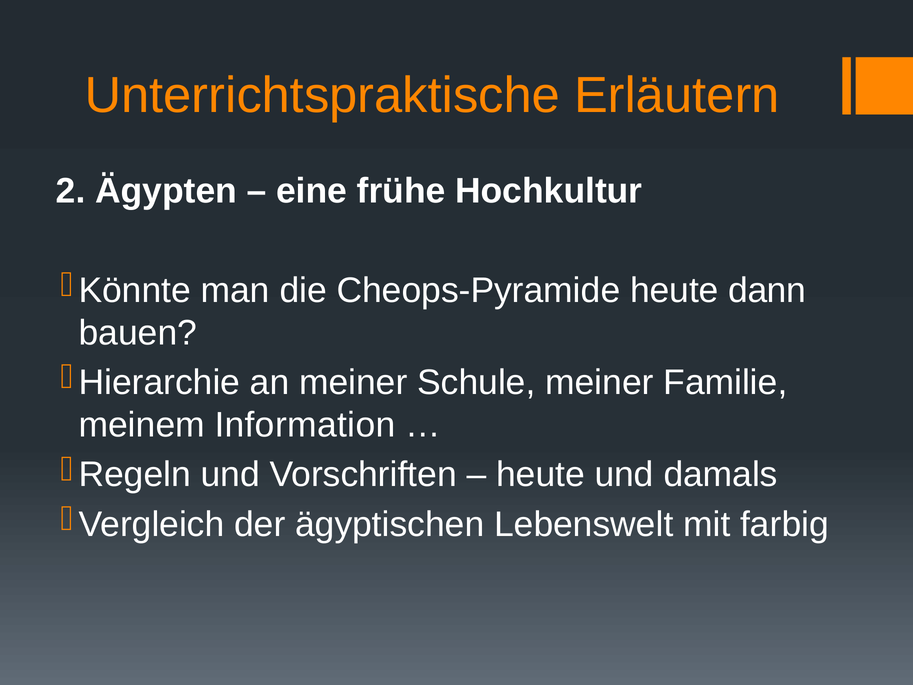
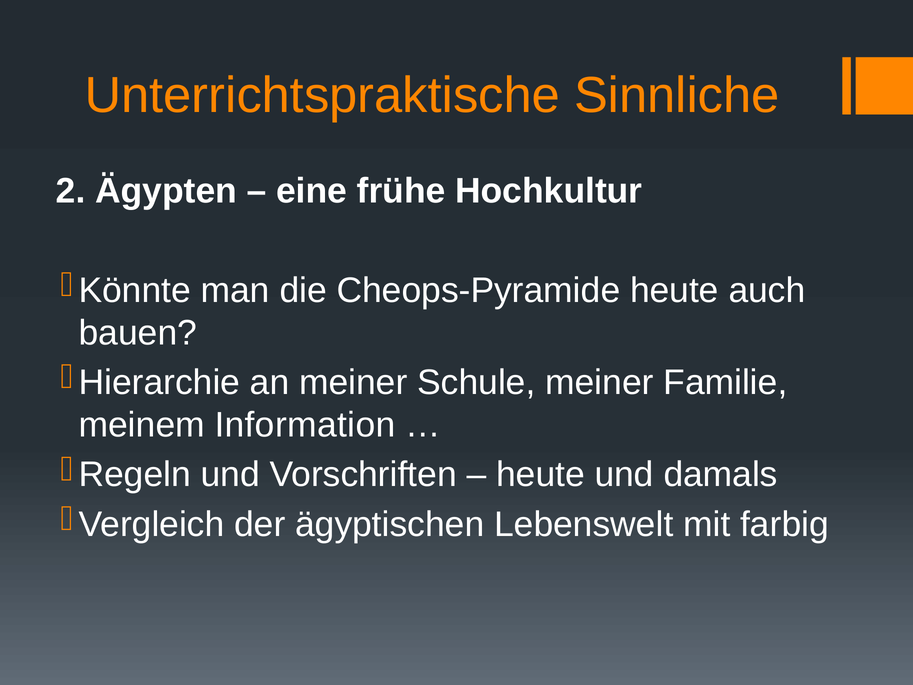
Erläutern: Erläutern -> Sinnliche (677, 95)
dann: dann -> auch (767, 290)
